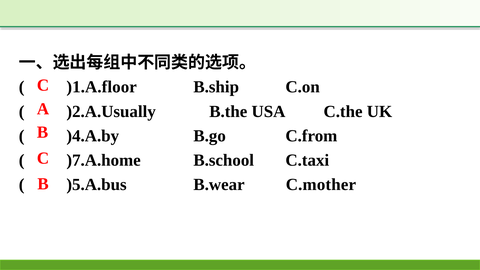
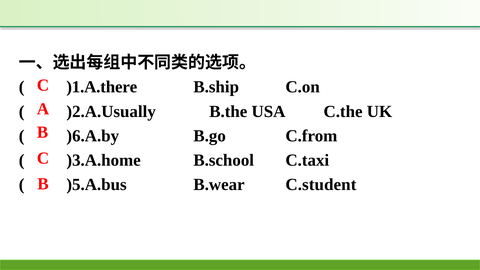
)1.A.floor: )1.A.floor -> )1.A.there (102, 87)
)4.A.by: )4.A.by -> )6.A.by (93, 136)
)7.A.home: )7.A.home -> )3.A.home (104, 160)
C.mother: C.mother -> C.student (321, 185)
